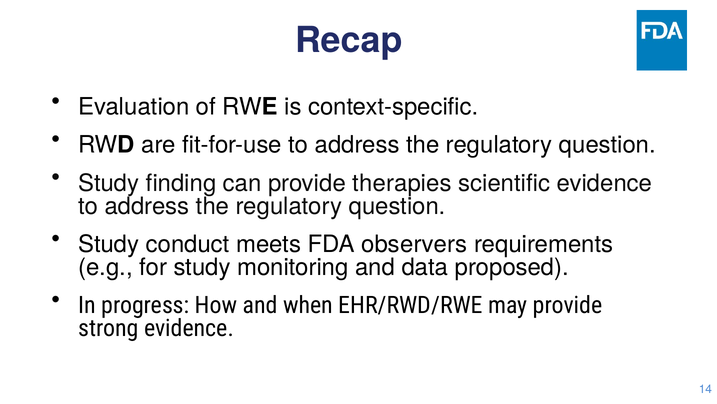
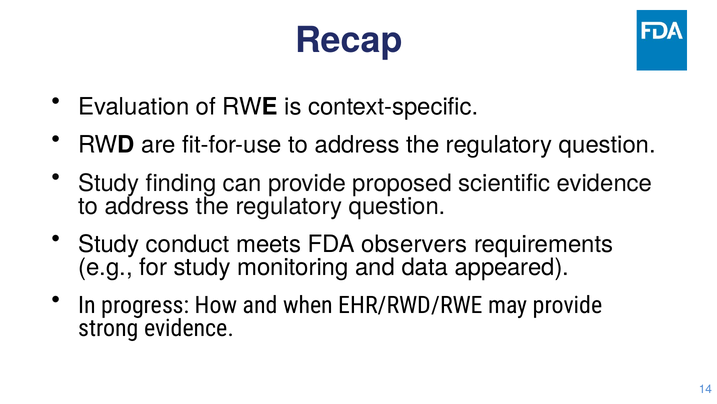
therapies: therapies -> proposed (402, 183)
proposed: proposed -> appeared (512, 267)
